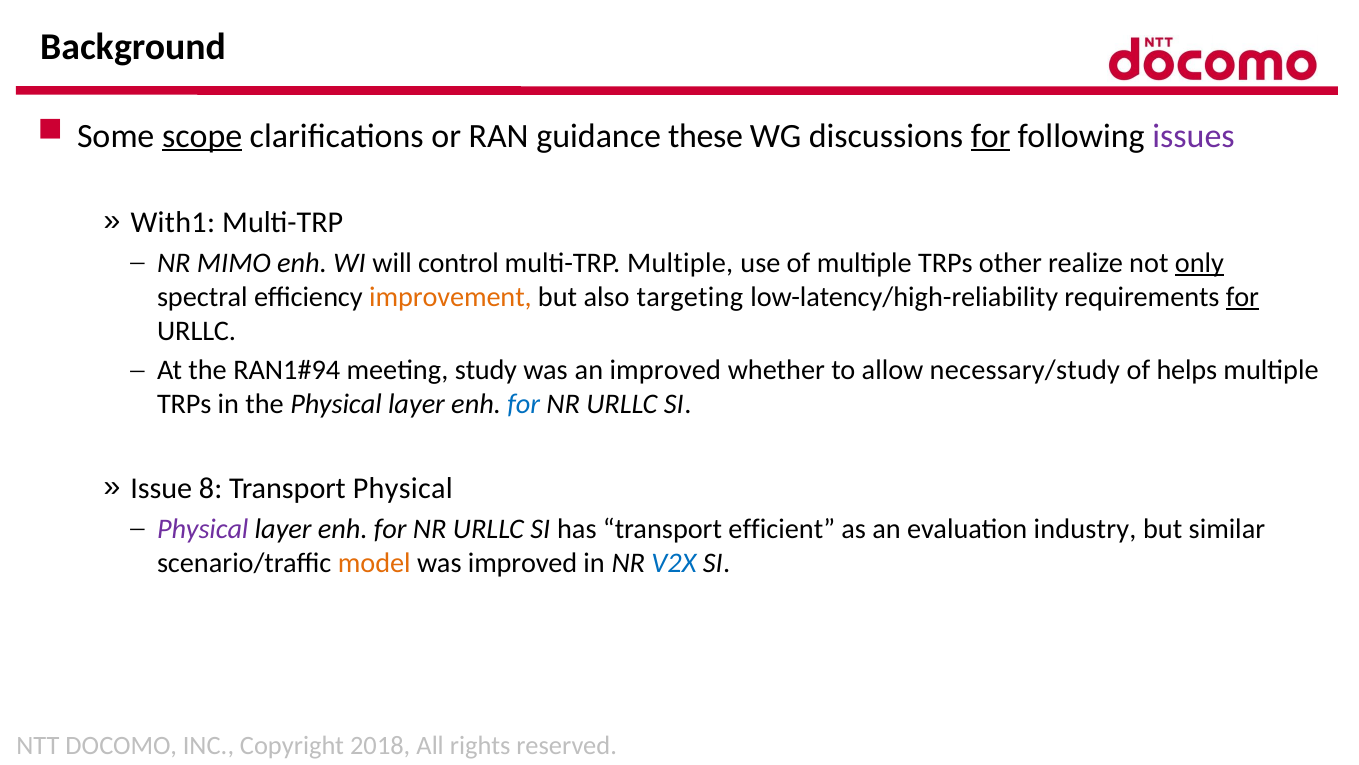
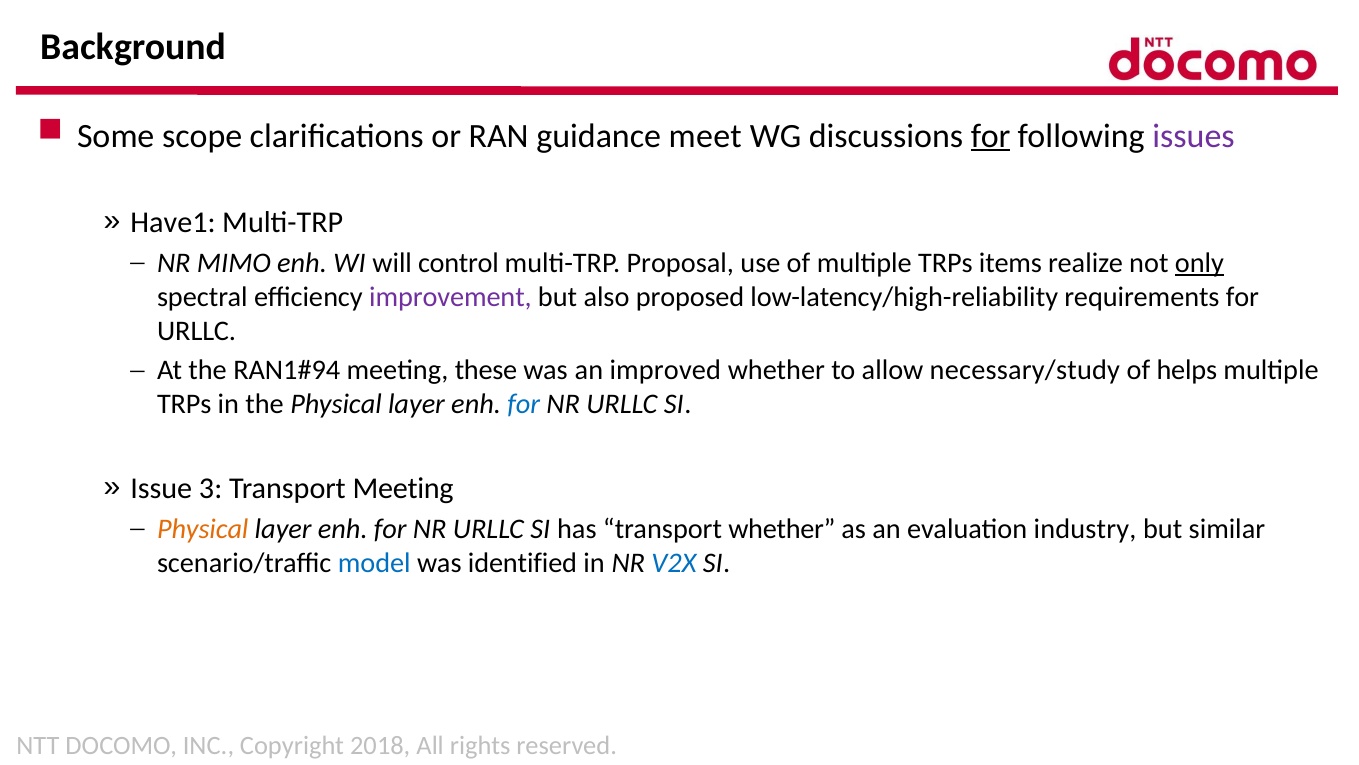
scope underline: present -> none (202, 136)
these: these -> meet (705, 136)
With1: With1 -> Have1 (173, 222)
multi-TRP Multiple: Multiple -> Proposal (680, 263)
other: other -> items (1010, 263)
improvement colour: orange -> purple (450, 297)
targeting: targeting -> proposed (690, 297)
for underline: present -> none (1242, 297)
study: study -> these (486, 370)
8: 8 -> 3 (211, 488)
Transport Physical: Physical -> Meeting (403, 488)
Physical colour: purple -> orange (203, 528)
transport efficient: efficient -> whether (782, 528)
model colour: orange -> blue (374, 562)
was improved: improved -> identified (523, 562)
